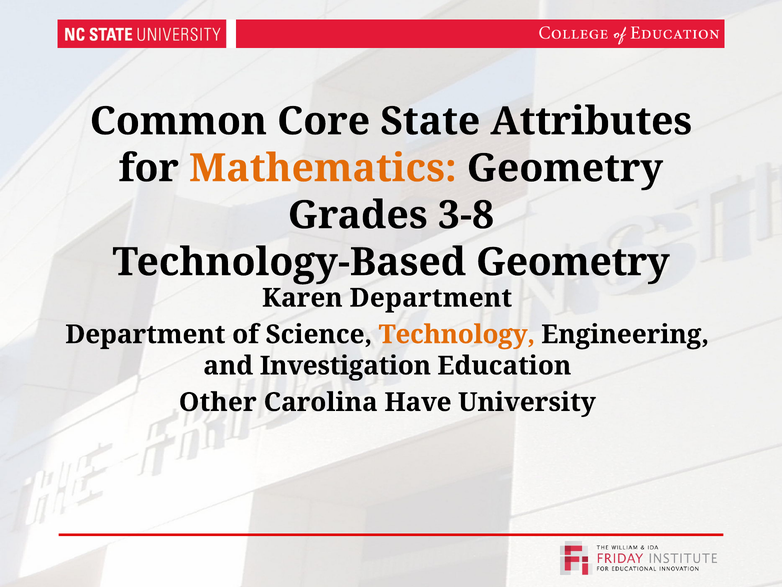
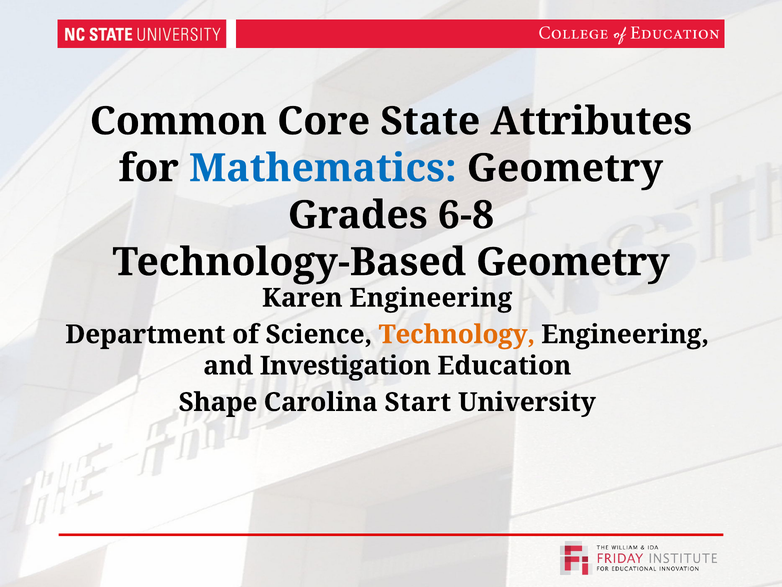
Mathematics colour: orange -> blue (323, 168)
3-8: 3-8 -> 6-8 (466, 215)
Karen Department: Department -> Engineering (431, 298)
Other: Other -> Shape (218, 402)
Have: Have -> Start (418, 402)
